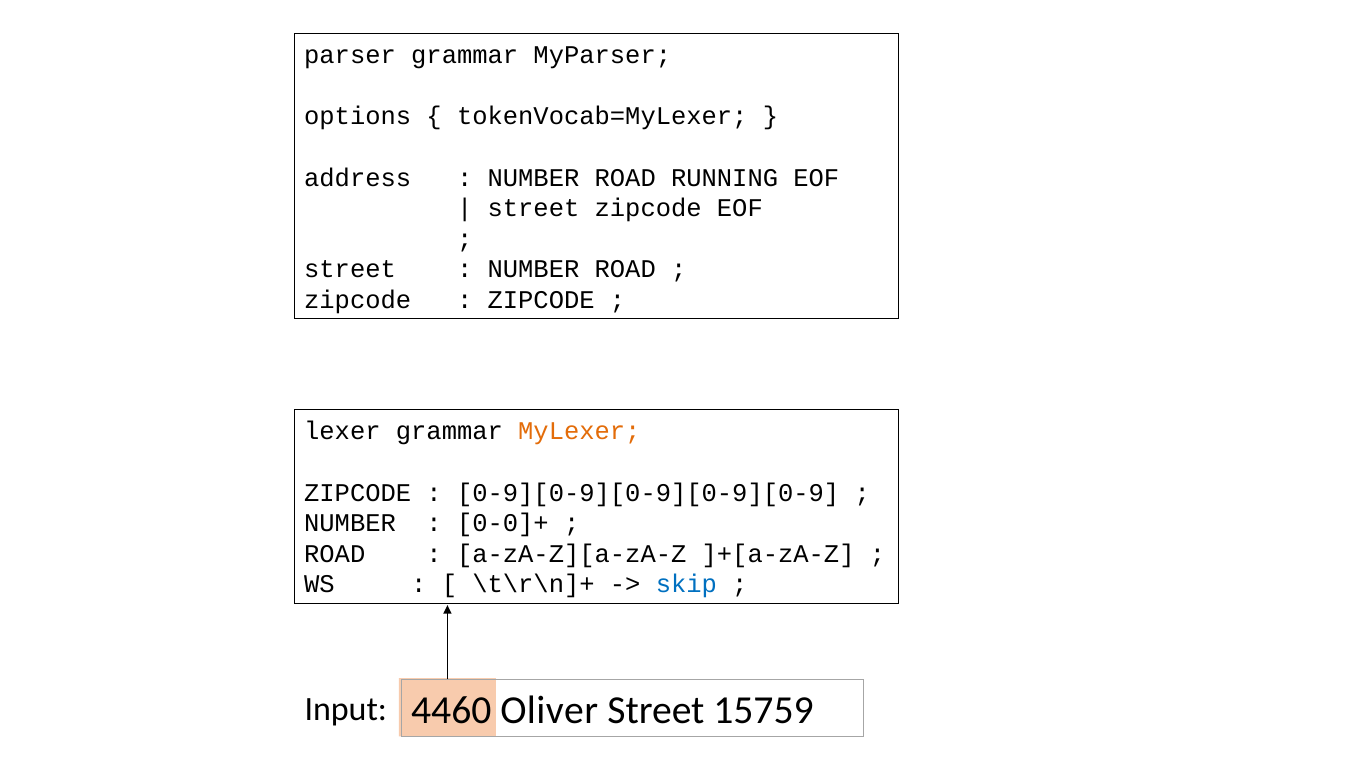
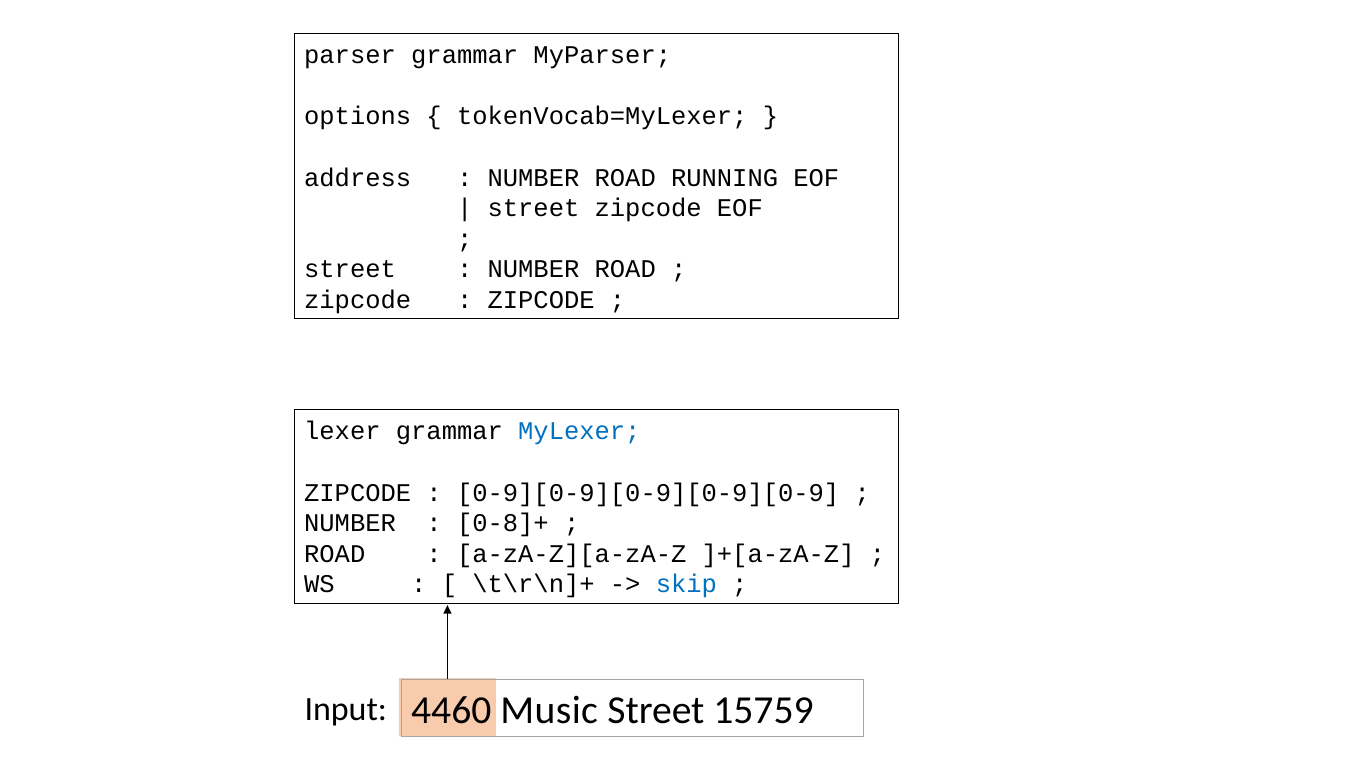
MyLexer colour: orange -> blue (579, 431)
0-0]+: 0-0]+ -> 0-8]+ (503, 523)
Oliver: Oliver -> Music (549, 710)
